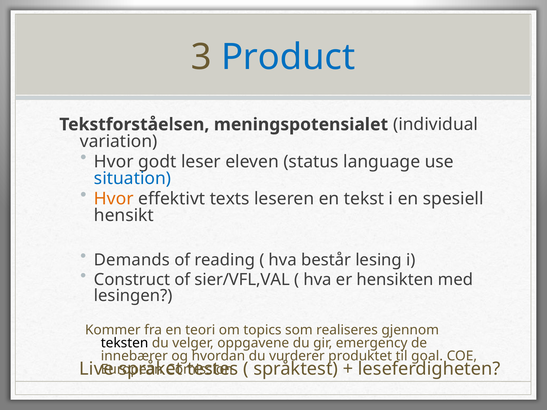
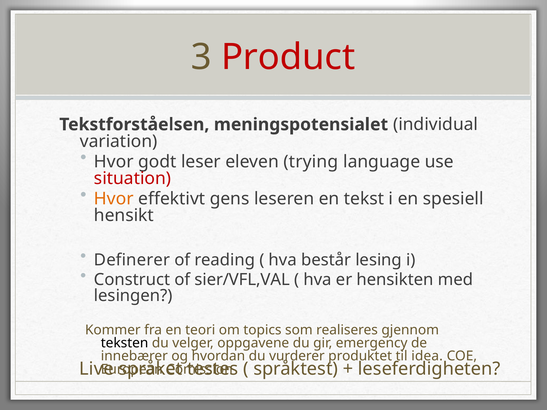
Product colour: blue -> red (288, 57)
status: status -> trying (311, 162)
situation colour: blue -> red (133, 178)
texts: texts -> gens (230, 199)
Demands: Demands -> Definerer (132, 260)
goal: goal -> idea (427, 356)
